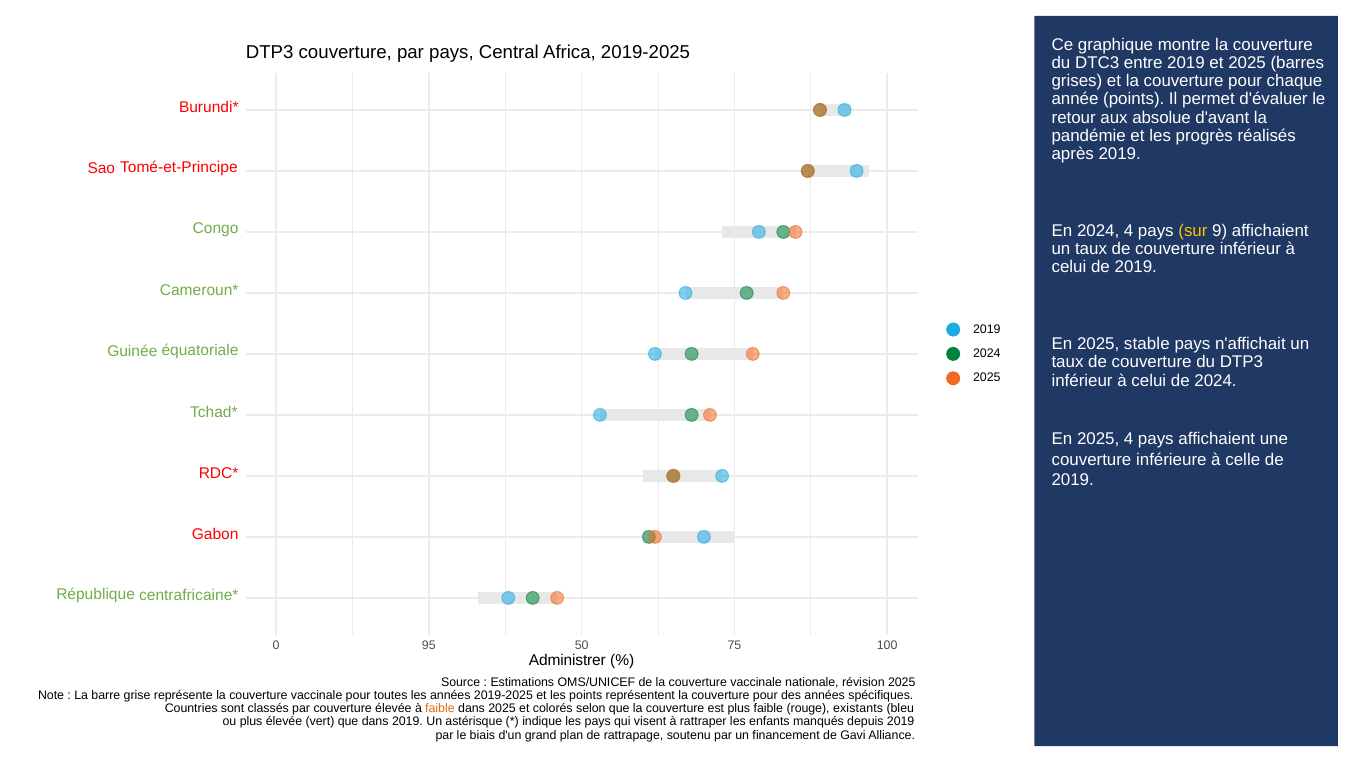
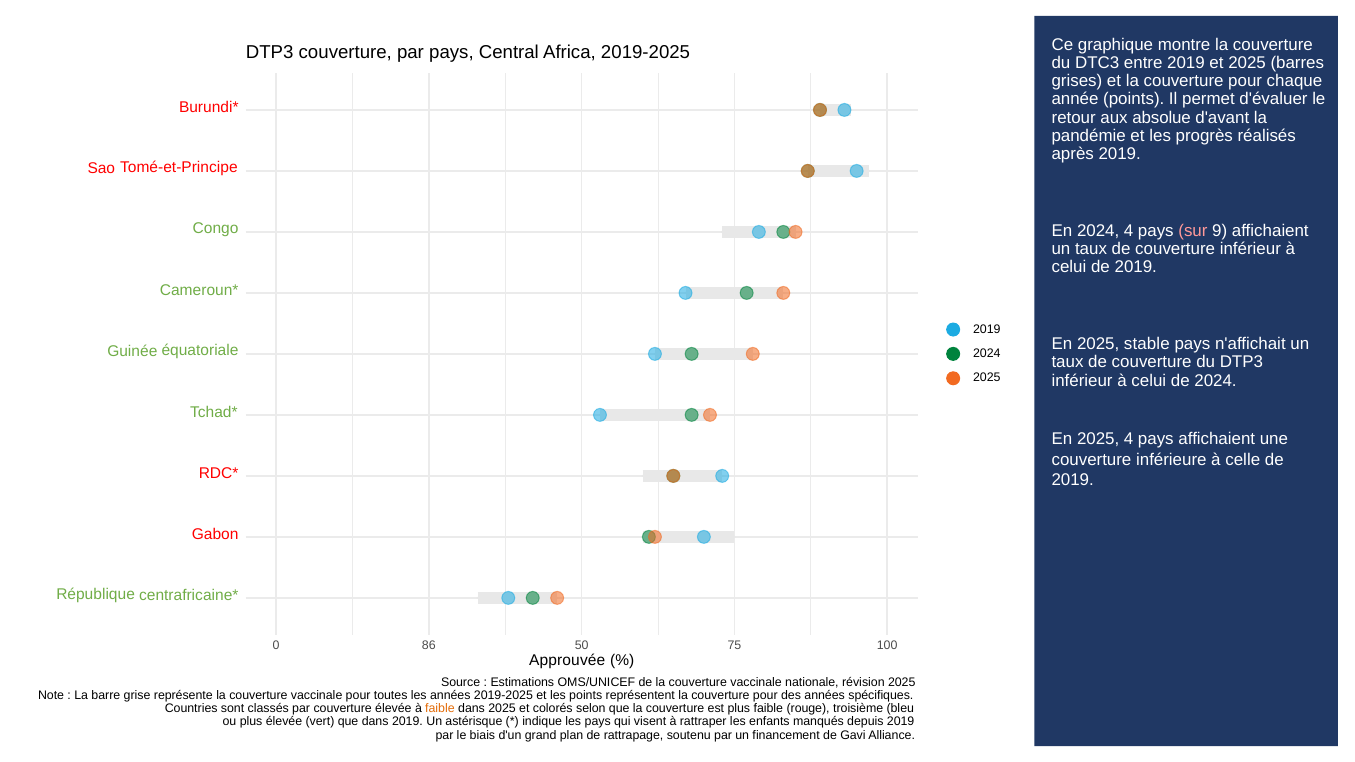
sur colour: yellow -> pink (1193, 231)
95: 95 -> 86 (429, 646)
Administrer: Administrer -> Approuvée (567, 660)
existants: existants -> troisième (858, 709)
